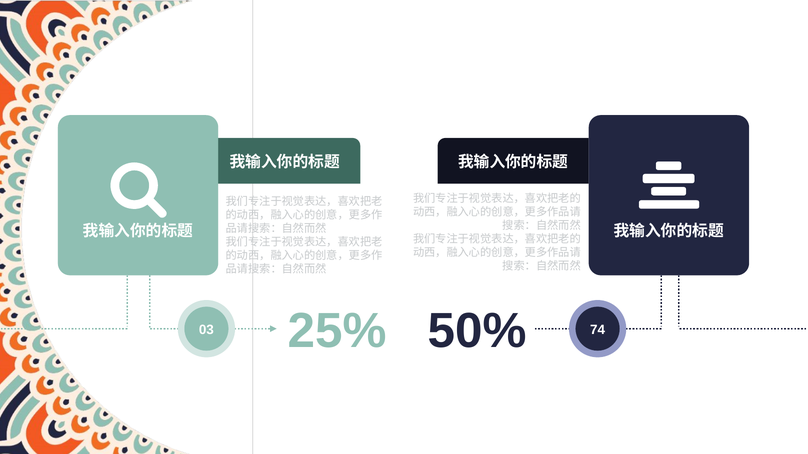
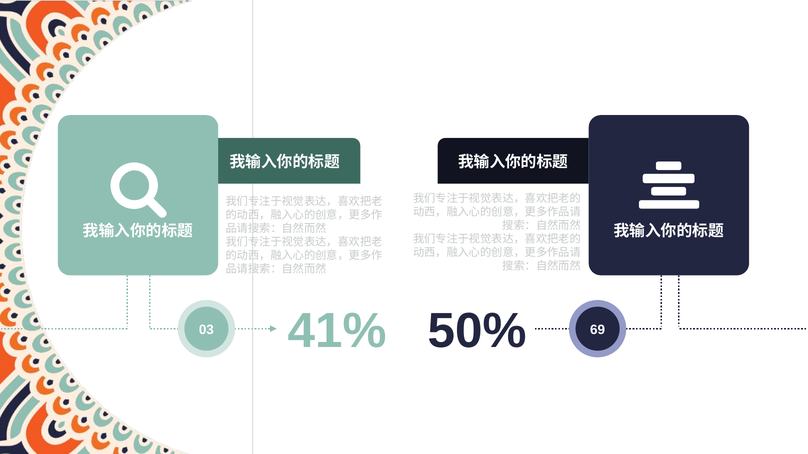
25%: 25% -> 41% (337, 331)
74: 74 -> 69 (598, 330)
